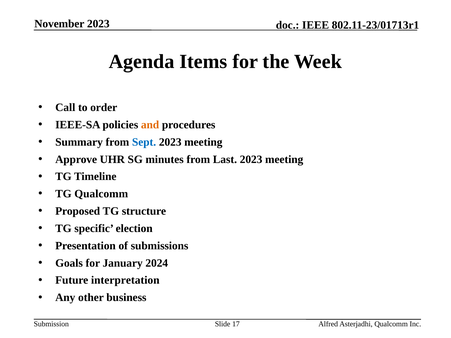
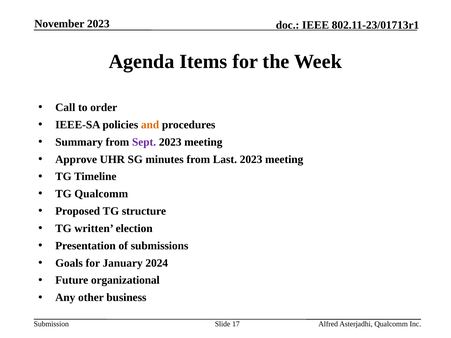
Sept colour: blue -> purple (144, 142)
specific: specific -> written (94, 229)
interpretation: interpretation -> organizational (125, 280)
